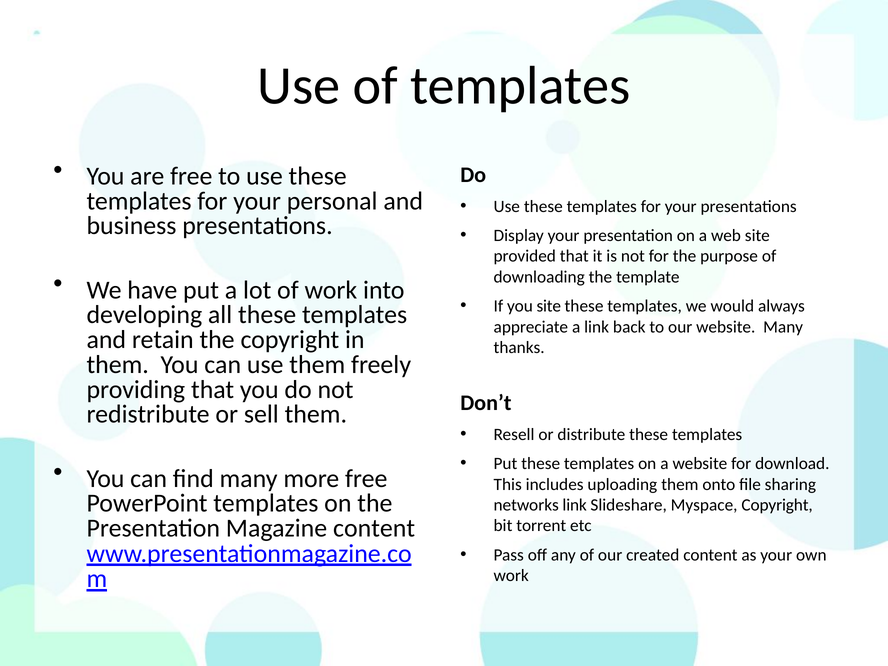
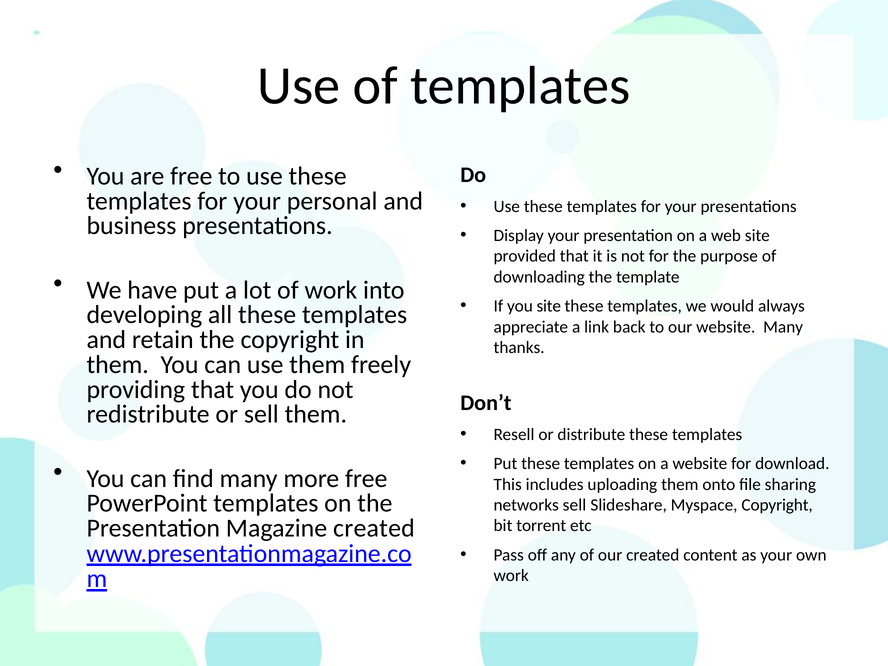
networks link: link -> sell (574, 505)
Magazine content: content -> created (374, 528)
